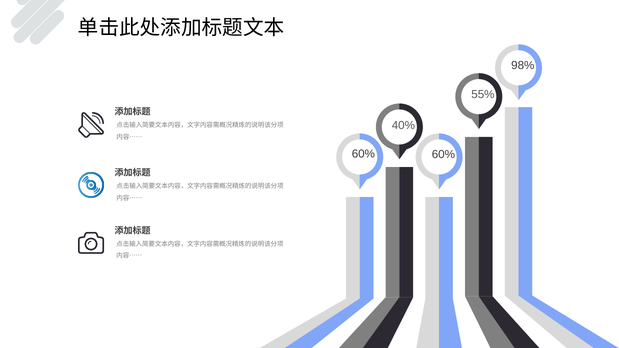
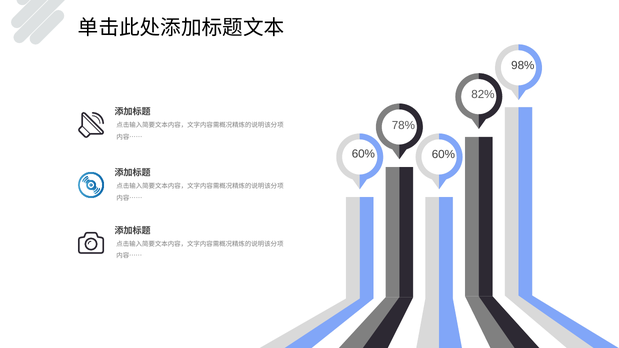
55%: 55% -> 82% (483, 94)
40%: 40% -> 78% (403, 126)
